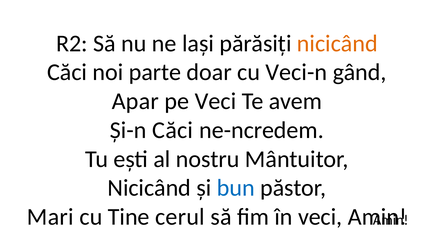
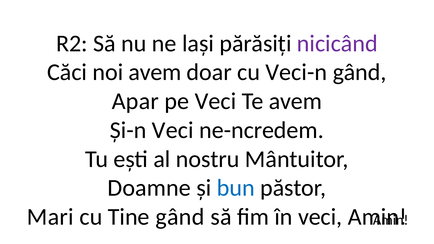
nicicând colour: orange -> purple (337, 43)
noi parte: parte -> avem (155, 72)
Și-n Căci: Căci -> Veci (173, 130)
Nicicând: Nicicând -> Doamne (149, 188)
Tine cerul: cerul -> gând (180, 217)
